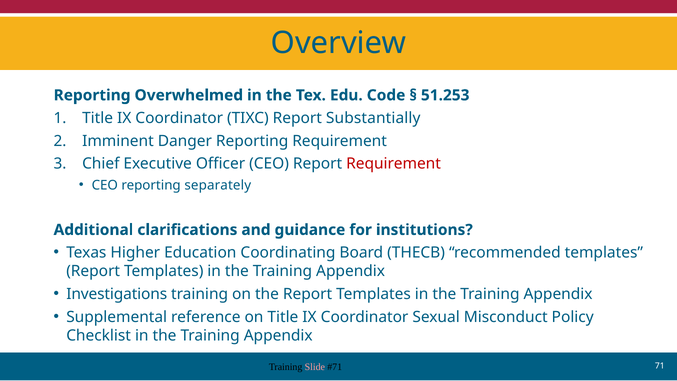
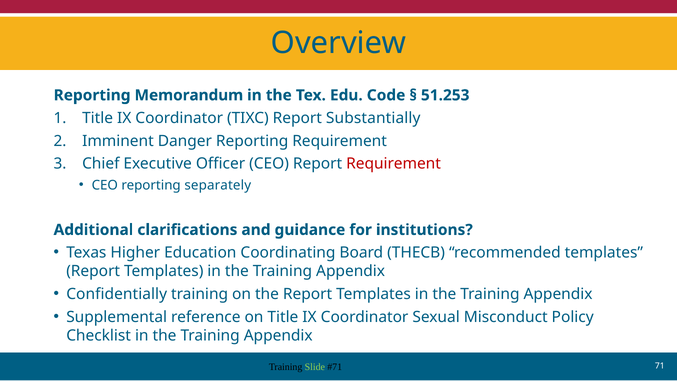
Overwhelmed: Overwhelmed -> Memorandum (189, 95)
Investigations: Investigations -> Confidentially (117, 294)
Slide colour: pink -> light green (315, 367)
